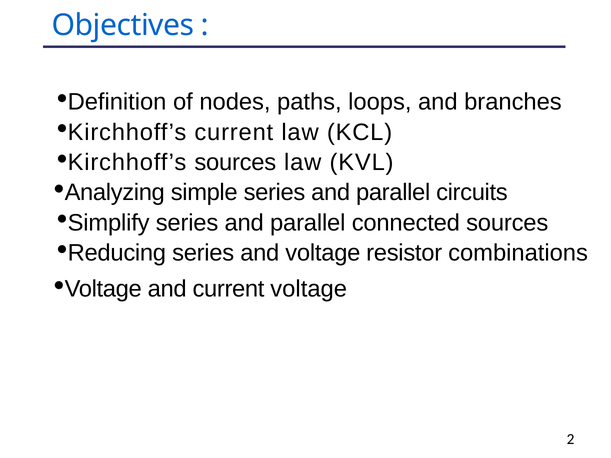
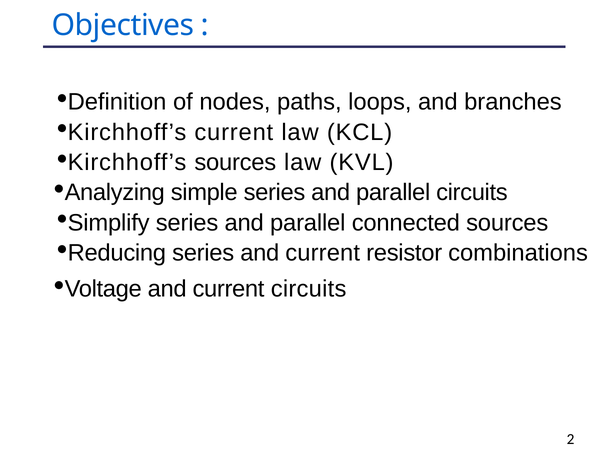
series and voltage: voltage -> current (323, 253)
current voltage: voltage -> circuits (309, 289)
